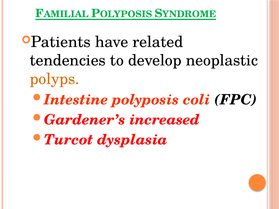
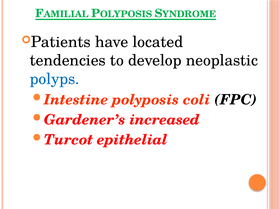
related: related -> located (158, 42)
polyps colour: orange -> blue (55, 79)
dysplasia: dysplasia -> epithelial (132, 140)
